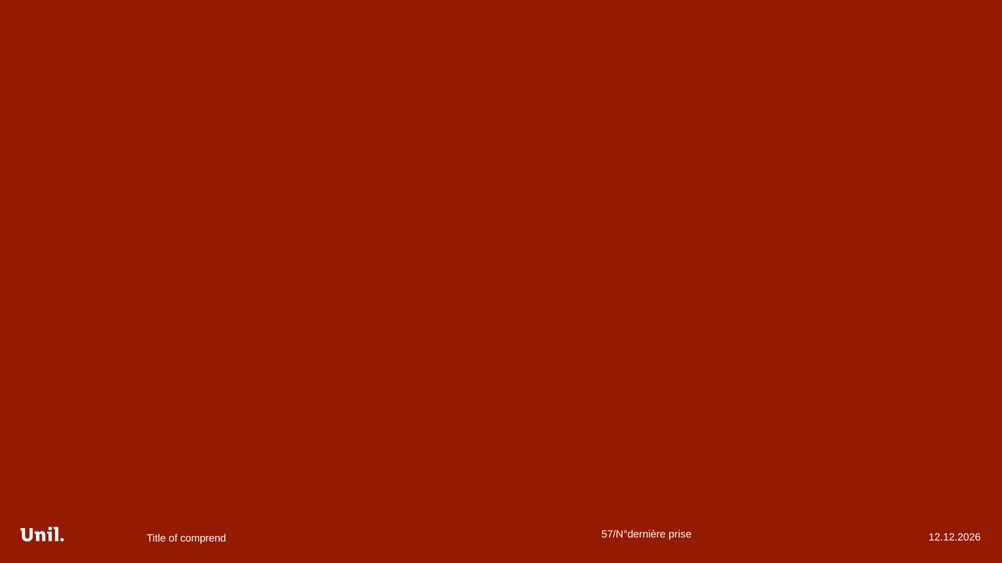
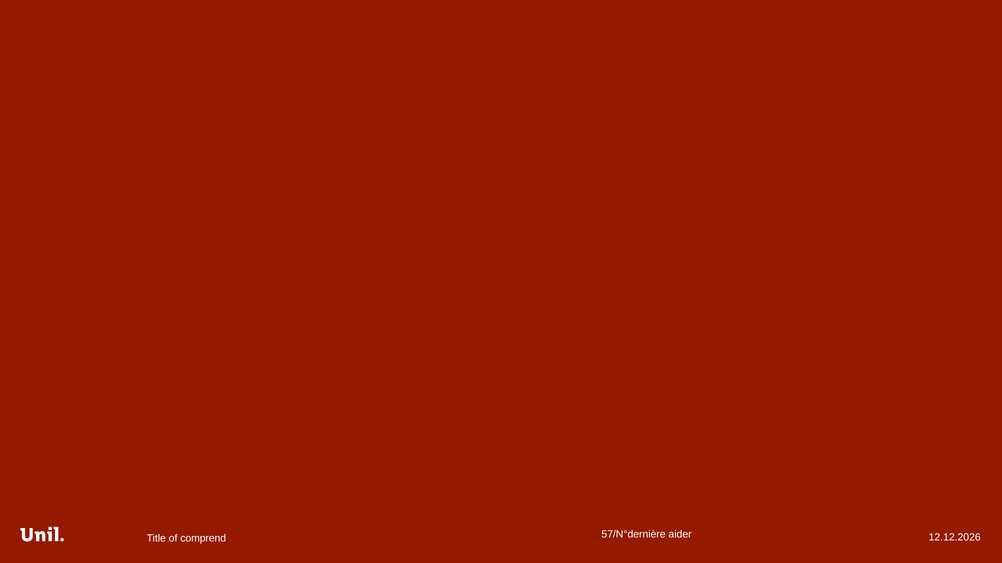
prise: prise -> aider (680, 535)
